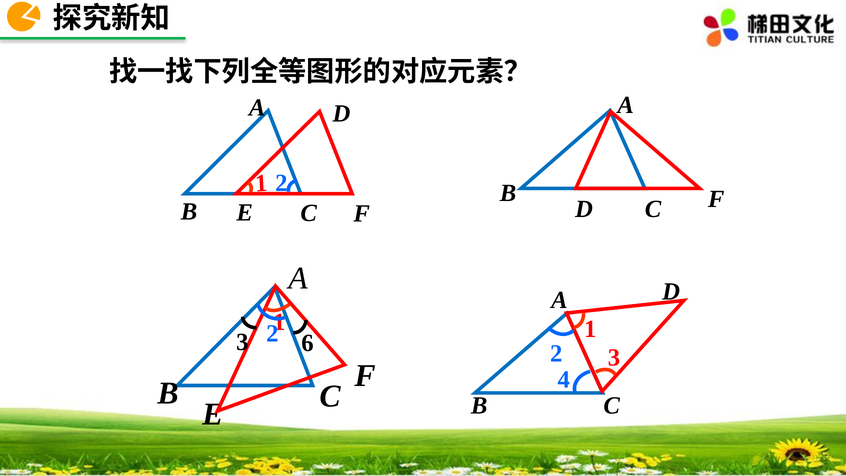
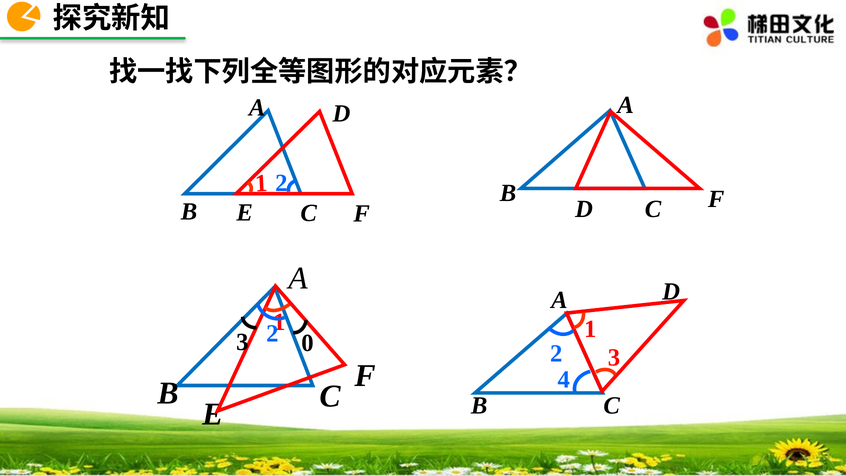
6: 6 -> 0 (307, 343)
